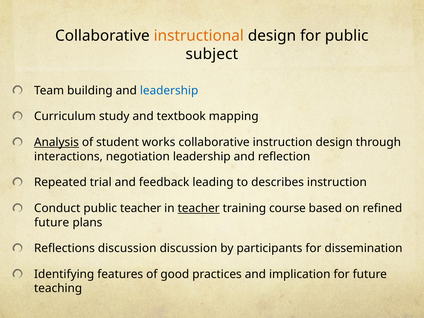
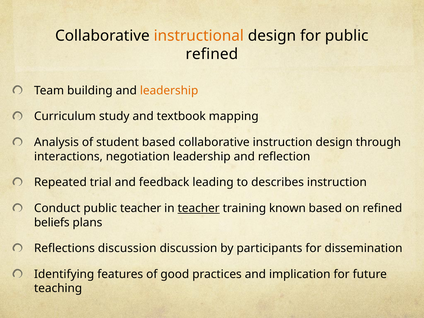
subject: subject -> refined (212, 54)
leadership colour: blue -> orange (169, 90)
Analysis underline: present -> none (56, 142)
student works: works -> based (159, 142)
course: course -> known (287, 208)
future: future -> beliefs (52, 222)
